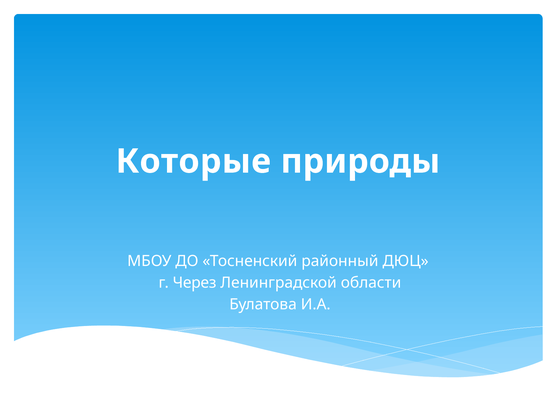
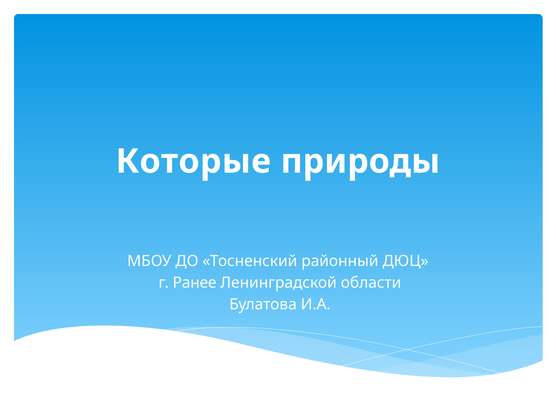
Через: Через -> Ранее (195, 283)
